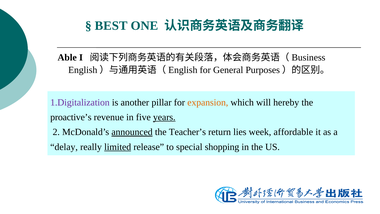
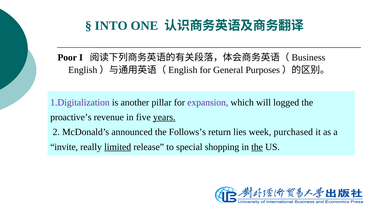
BEST: BEST -> INTO (111, 26)
Able: Able -> Poor (67, 57)
expansion colour: orange -> purple (208, 102)
hereby: hereby -> logged (286, 102)
announced underline: present -> none (132, 132)
Teacher’s: Teacher’s -> Follows’s (187, 132)
affordable: affordable -> purchased (293, 132)
delay: delay -> invite (64, 147)
the underline: none -> present (257, 147)
